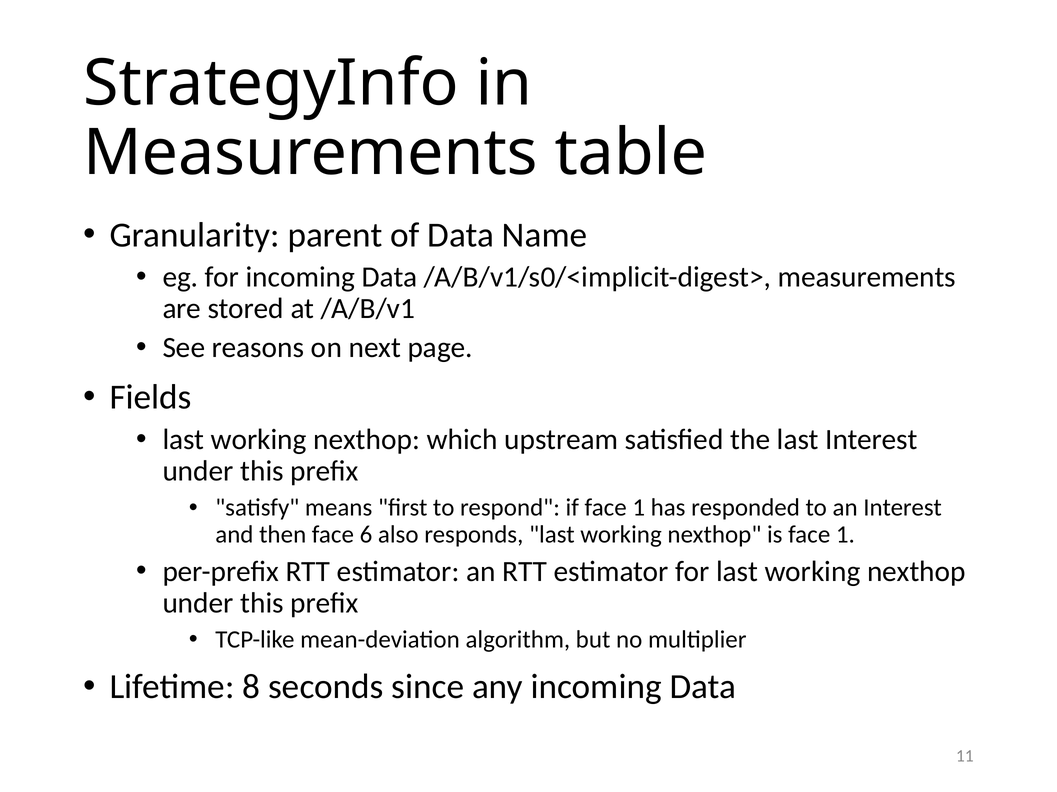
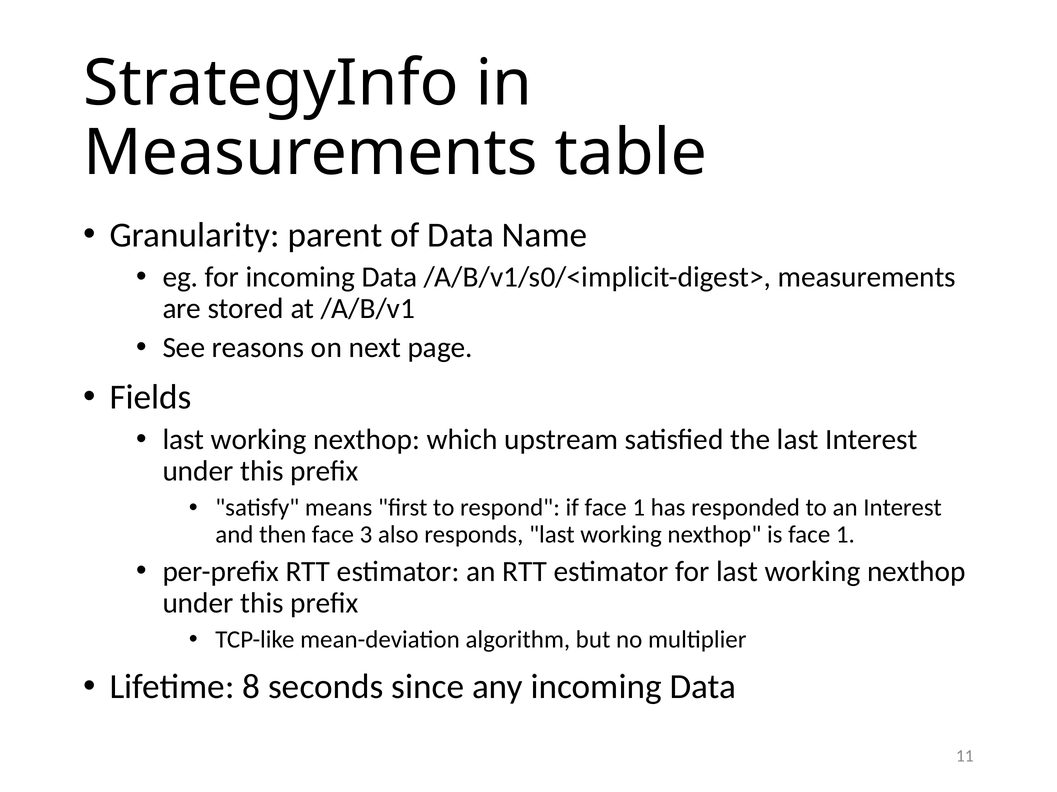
6: 6 -> 3 (366, 535)
